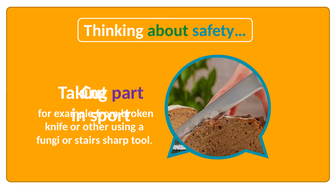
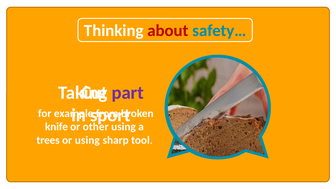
about colour: green -> red (168, 31)
fungi: fungi -> trees (48, 140)
or stairs: stairs -> using (87, 140)
